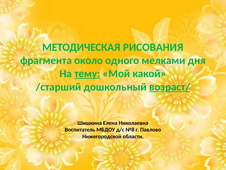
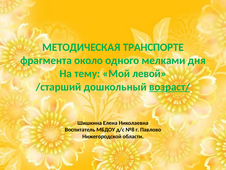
РИСОВАНИЯ: РИСОВАНИЯ -> ТРАНСПОРТЕ (153, 47)
тему underline: present -> none (87, 73)
какой: какой -> левой (150, 73)
